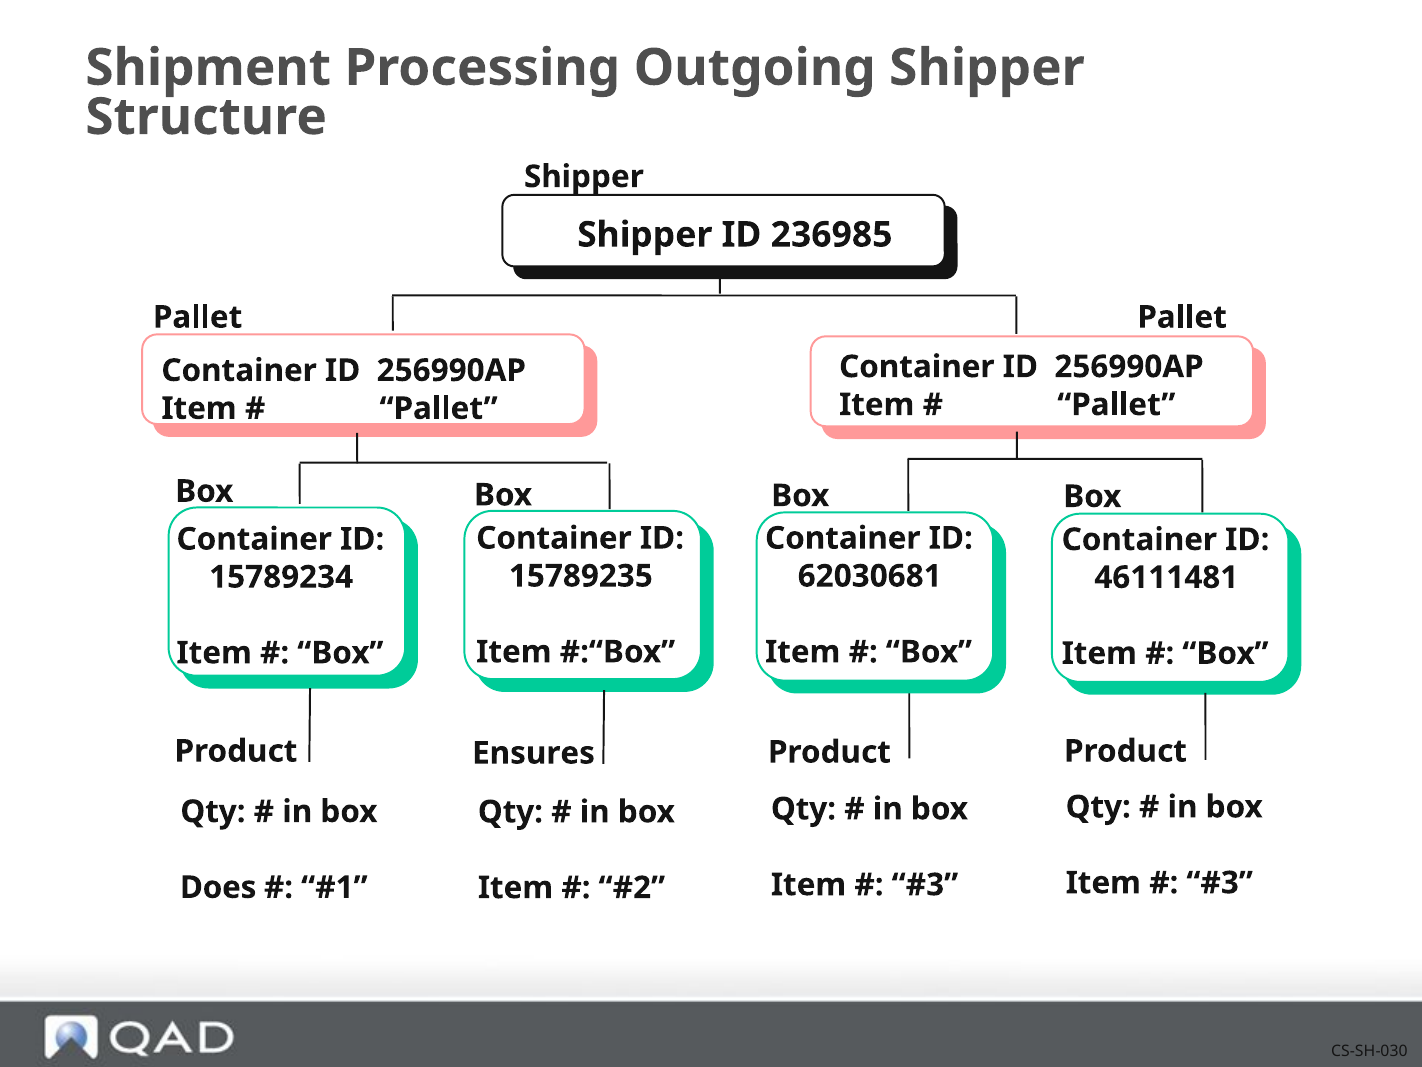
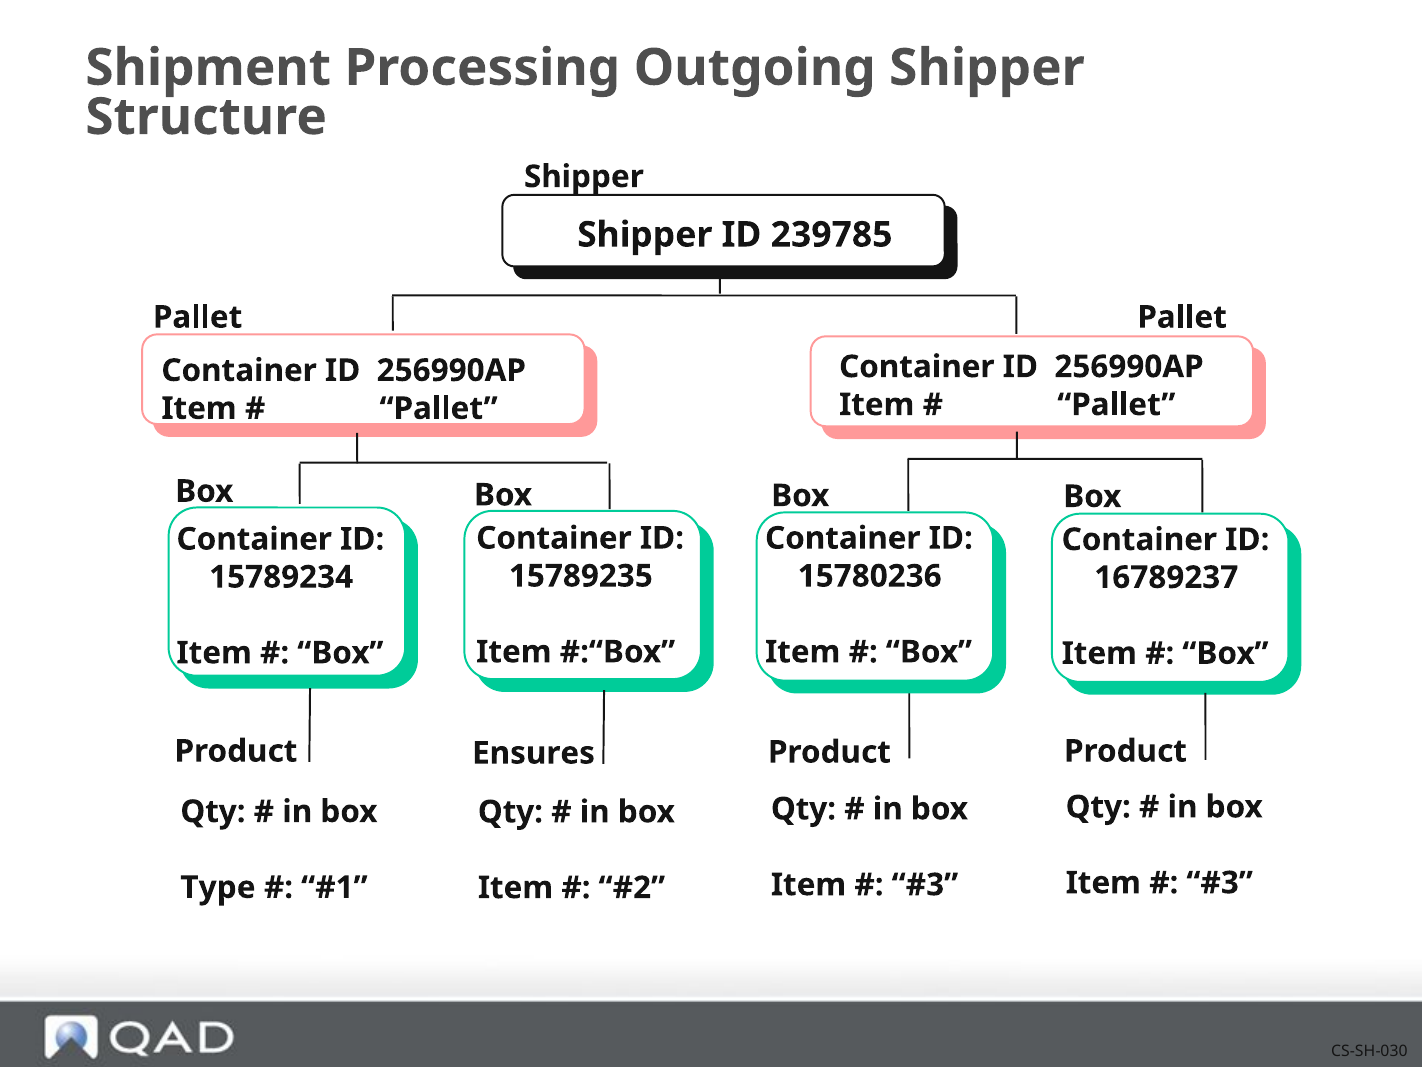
236985: 236985 -> 239785 (832, 235)
62030681: 62030681 -> 15780236 (870, 576)
46111481: 46111481 -> 16789237 (1166, 577)
Does: Does -> Type (218, 887)
